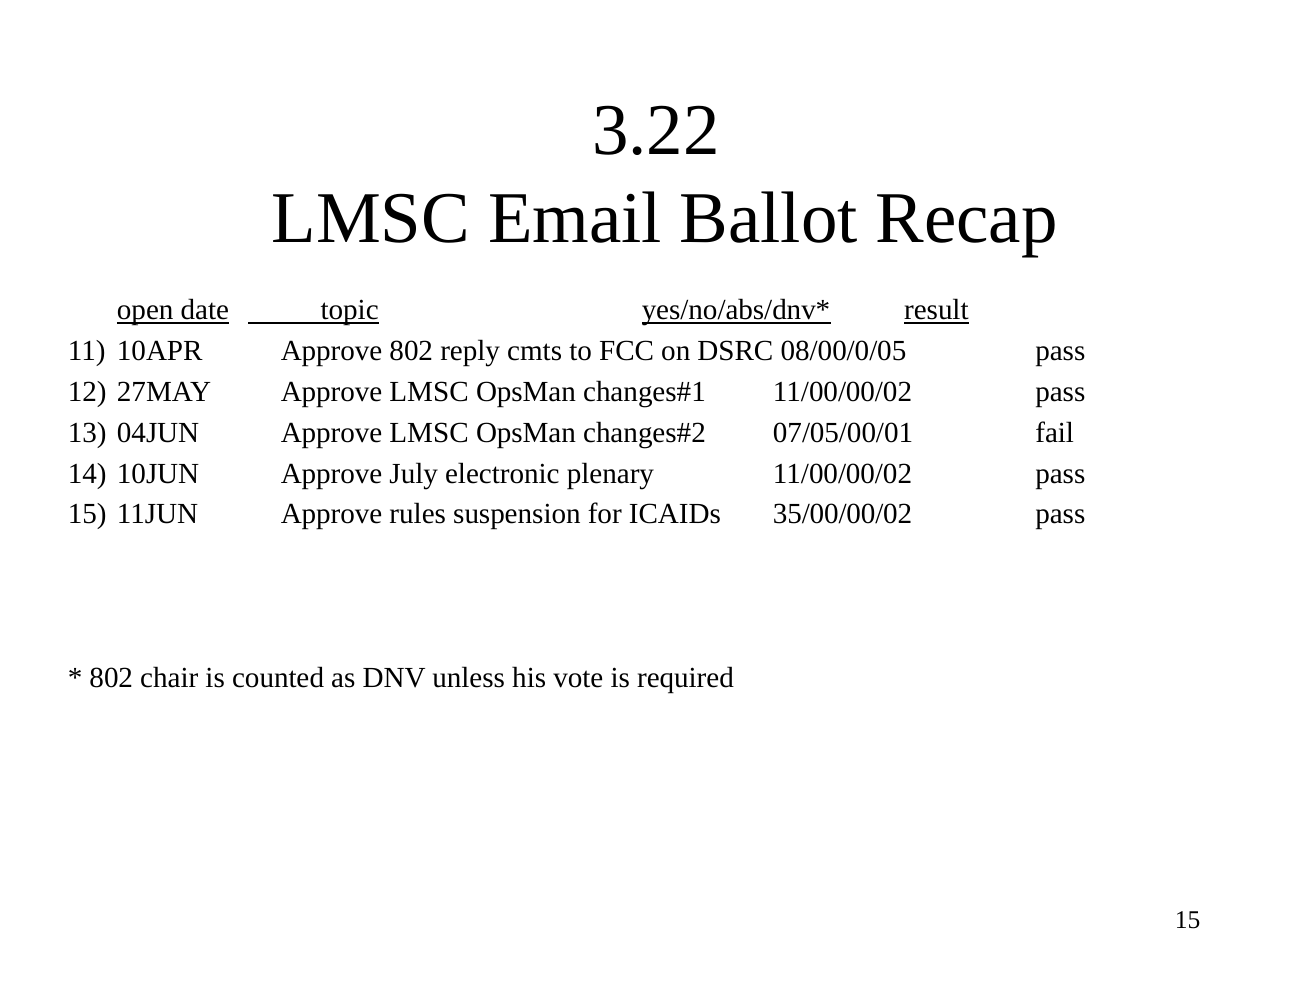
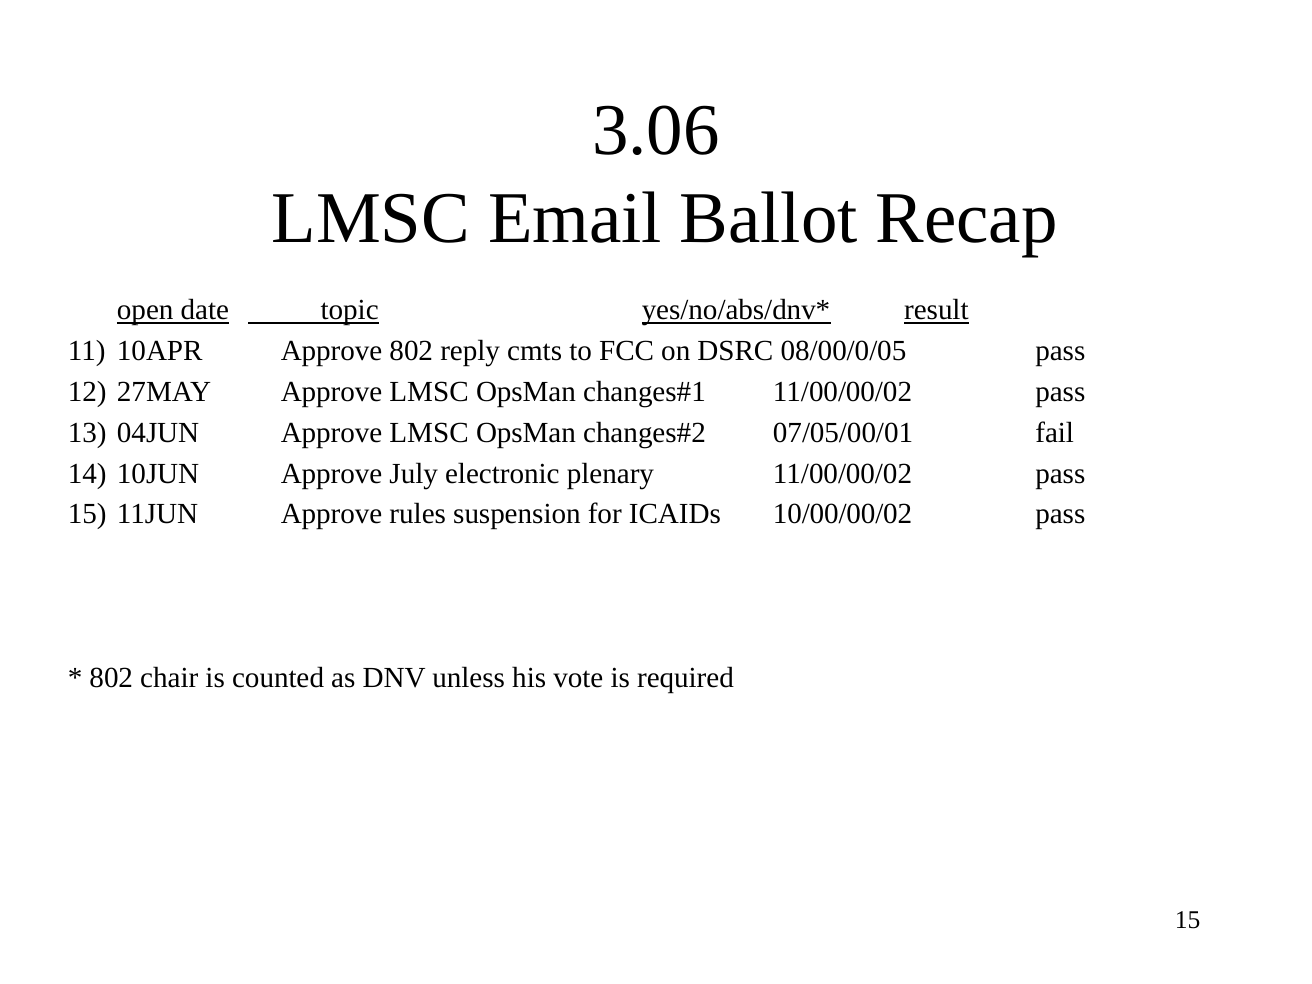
3.22: 3.22 -> 3.06 (656, 131)
35/00/00/02: 35/00/00/02 -> 10/00/00/02 (843, 514)
